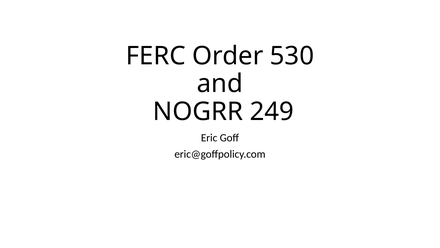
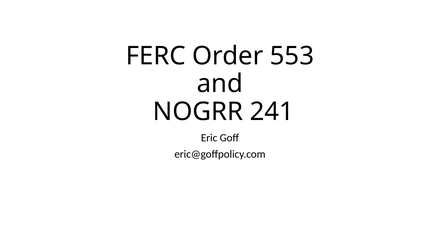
530: 530 -> 553 (292, 56)
249: 249 -> 241 (272, 111)
